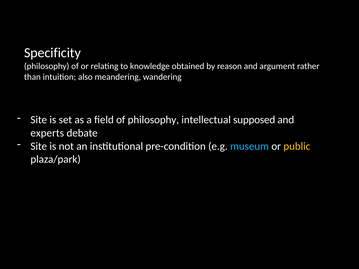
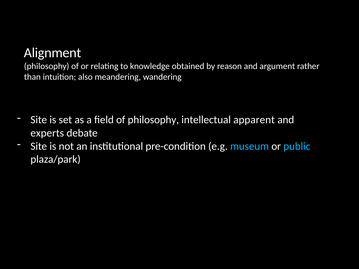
Specificity: Specificity -> Alignment (53, 53)
supposed: supposed -> apparent (254, 120)
public colour: yellow -> light blue (297, 146)
